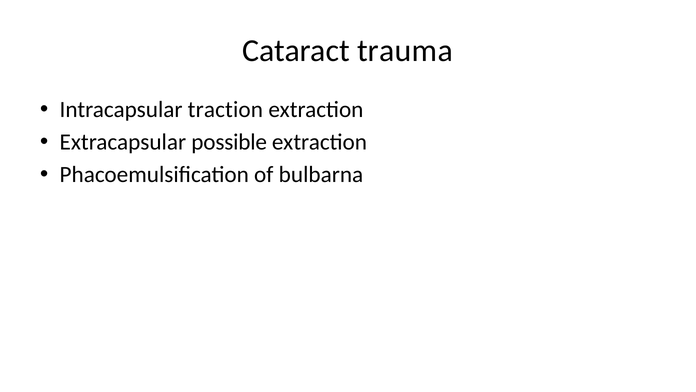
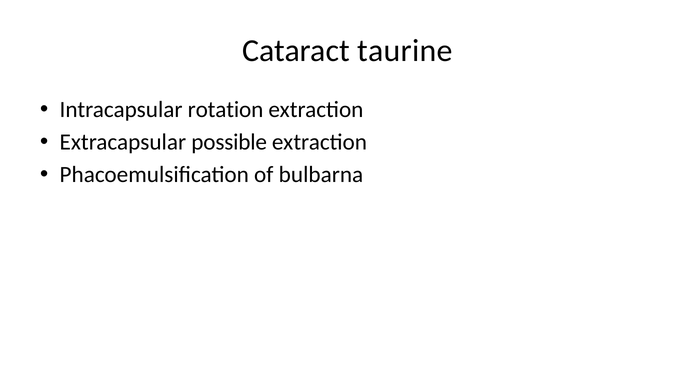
trauma: trauma -> taurine (405, 51)
traction: traction -> rotation (226, 110)
